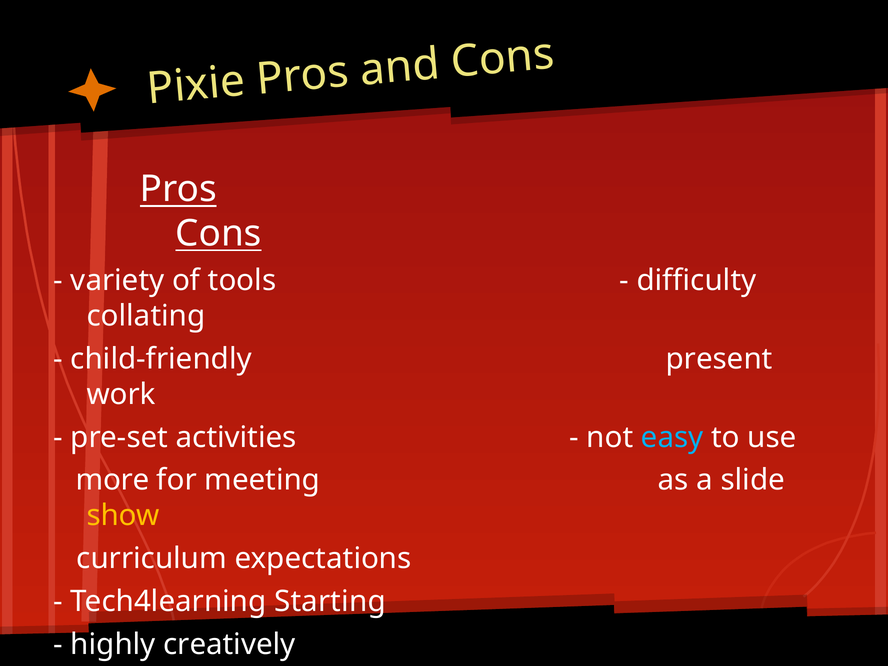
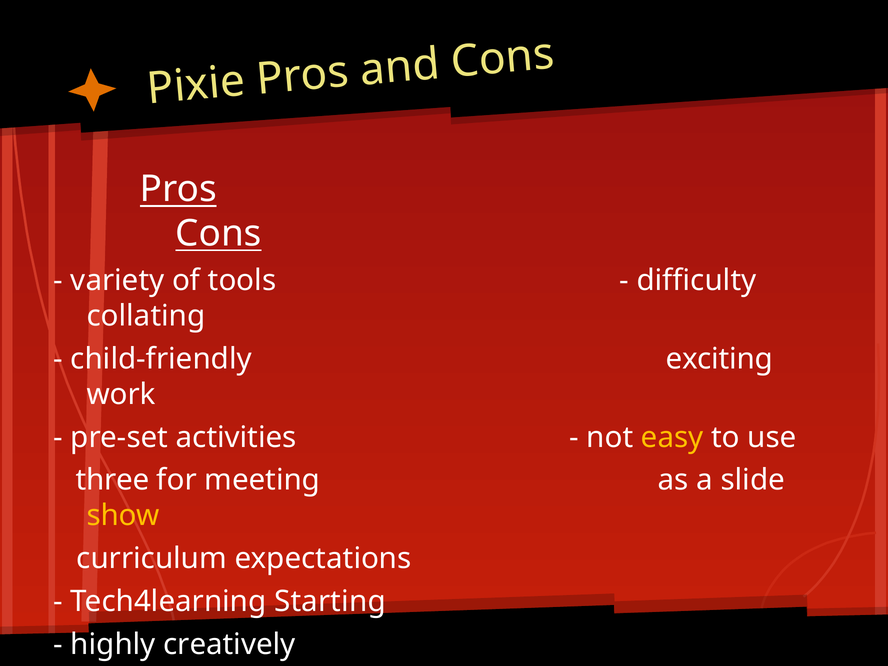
present: present -> exciting (719, 359)
easy colour: light blue -> yellow (672, 437)
more: more -> three (113, 480)
